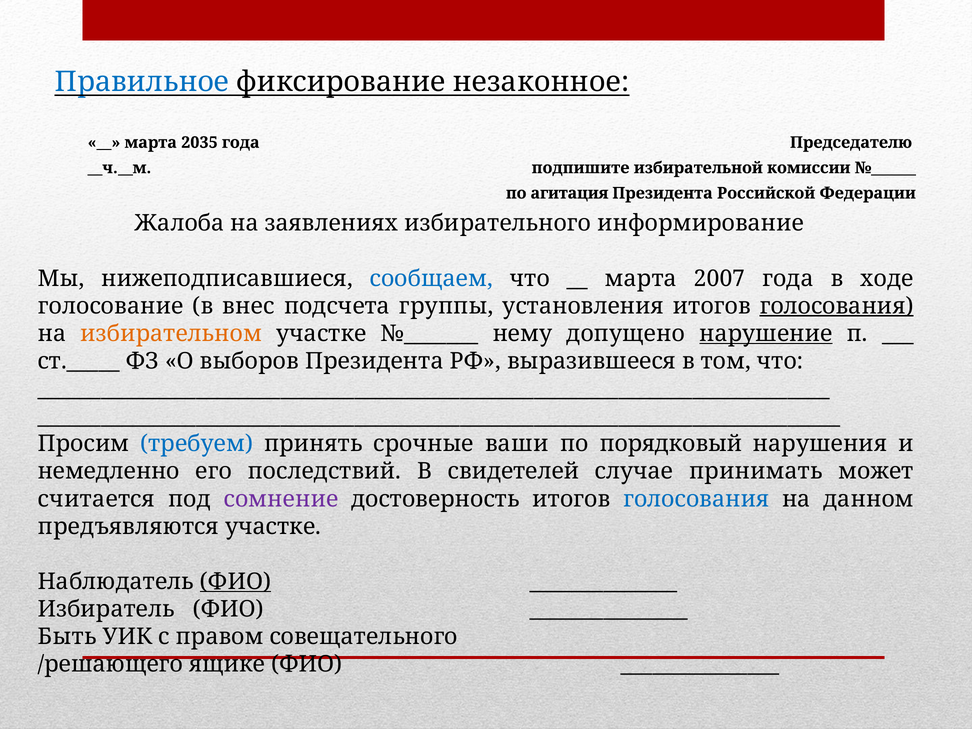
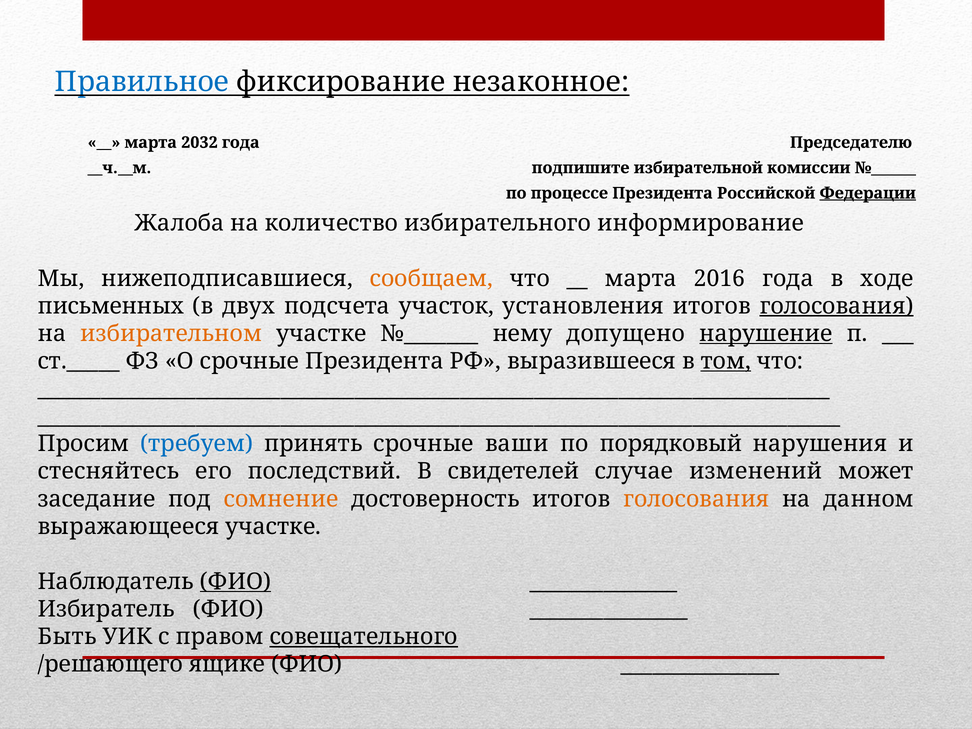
2035: 2035 -> 2032 (199, 143)
агитация: агитация -> процессе (569, 193)
Федерации underline: none -> present (868, 193)
заявлениях: заявлениях -> количество (331, 223)
сообщаем colour: blue -> orange (431, 279)
2007: 2007 -> 2016 (720, 279)
голосование: голосование -> письменных (111, 306)
внес: внес -> двух (249, 306)
группы: группы -> участок (446, 306)
О выборов: выборов -> срочные (250, 361)
том underline: none -> present (726, 361)
немедленно: немедленно -> стесняйтесь (109, 471)
принимать: принимать -> изменений (756, 471)
считается: считается -> заседание (97, 499)
сомнение colour: purple -> orange (281, 499)
голосования colour: blue -> orange (696, 499)
предъявляются: предъявляются -> выражающееся (128, 526)
совещательного underline: none -> present (364, 637)
